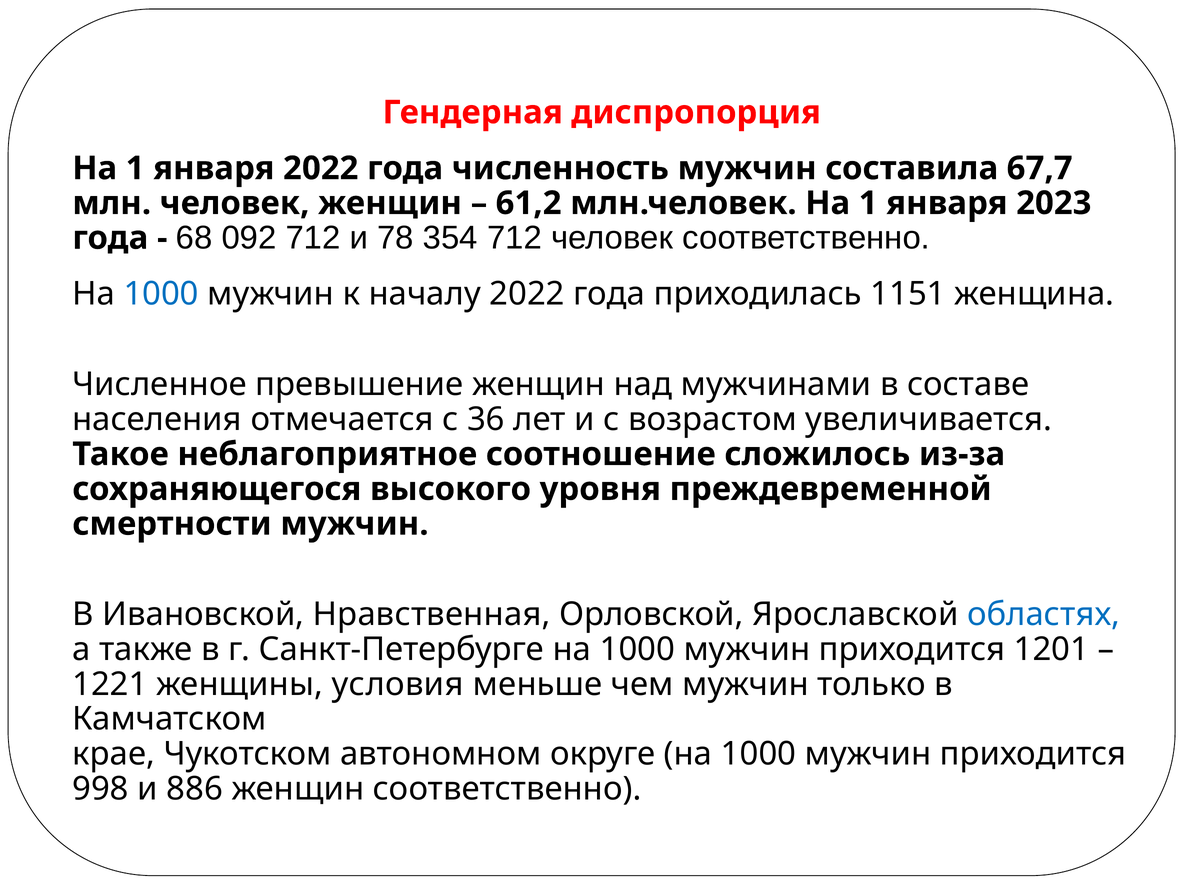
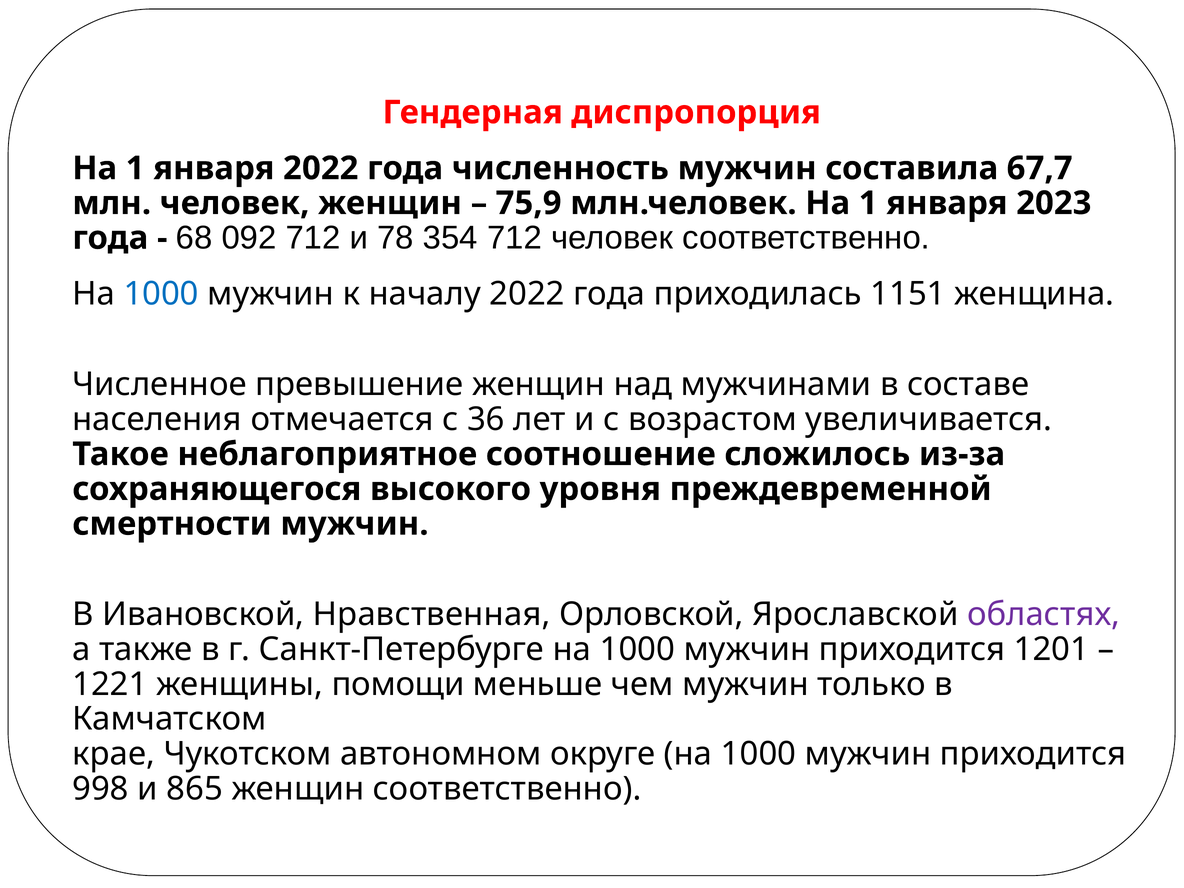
61,2: 61,2 -> 75,9 (529, 203)
областях colour: blue -> purple (1044, 615)
условия: условия -> помощи (398, 684)
886: 886 -> 865 (195, 789)
